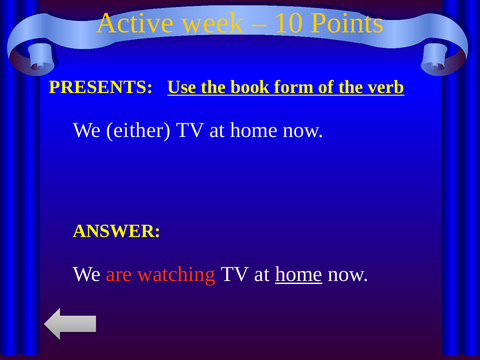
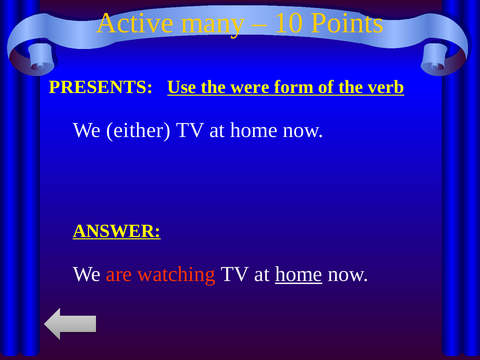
week: week -> many (213, 23)
book: book -> were (250, 87)
ANSWER underline: none -> present (117, 231)
